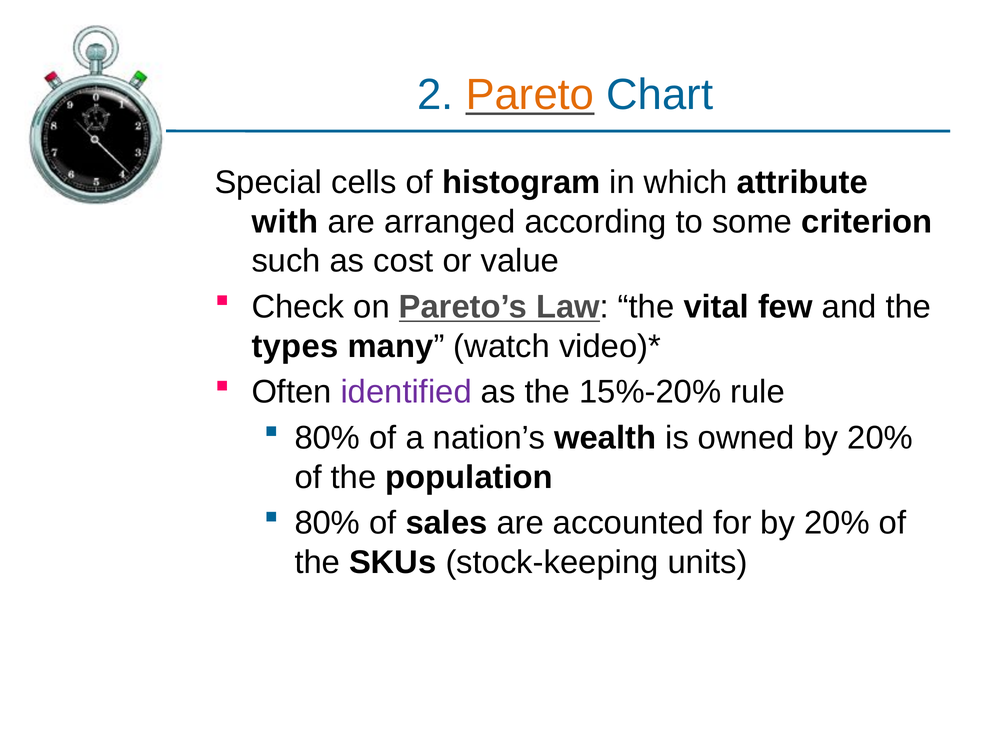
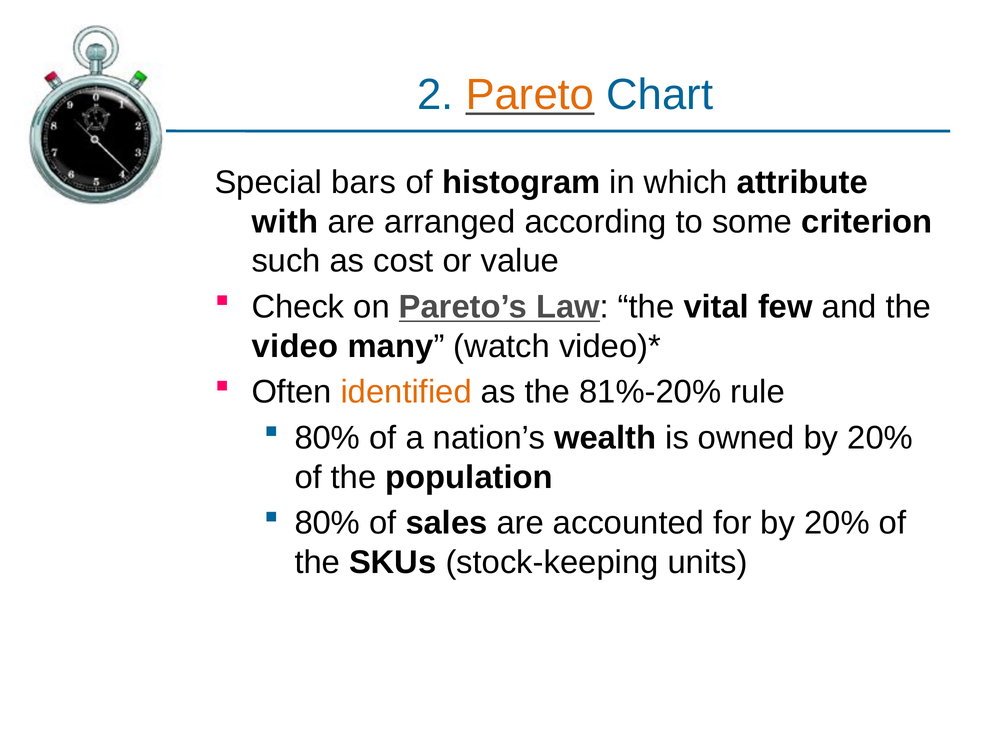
cells: cells -> bars (364, 183)
types: types -> video (295, 346)
identified colour: purple -> orange (406, 392)
15%-20%: 15%-20% -> 81%-20% (650, 392)
